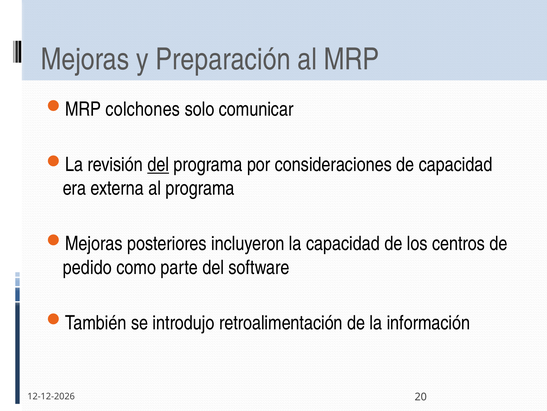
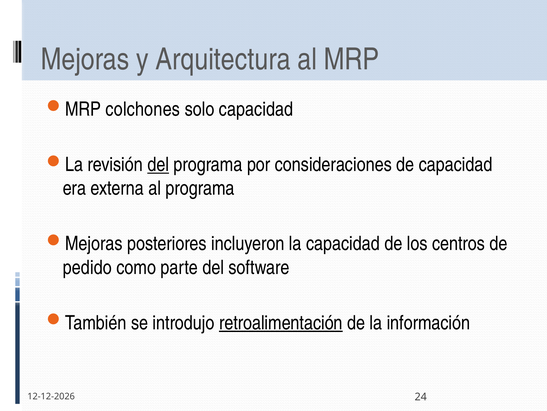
Preparación: Preparación -> Arquitectura (223, 59)
solo comunicar: comunicar -> capacidad (256, 109)
retroalimentación underline: none -> present (281, 322)
20: 20 -> 24 (421, 396)
